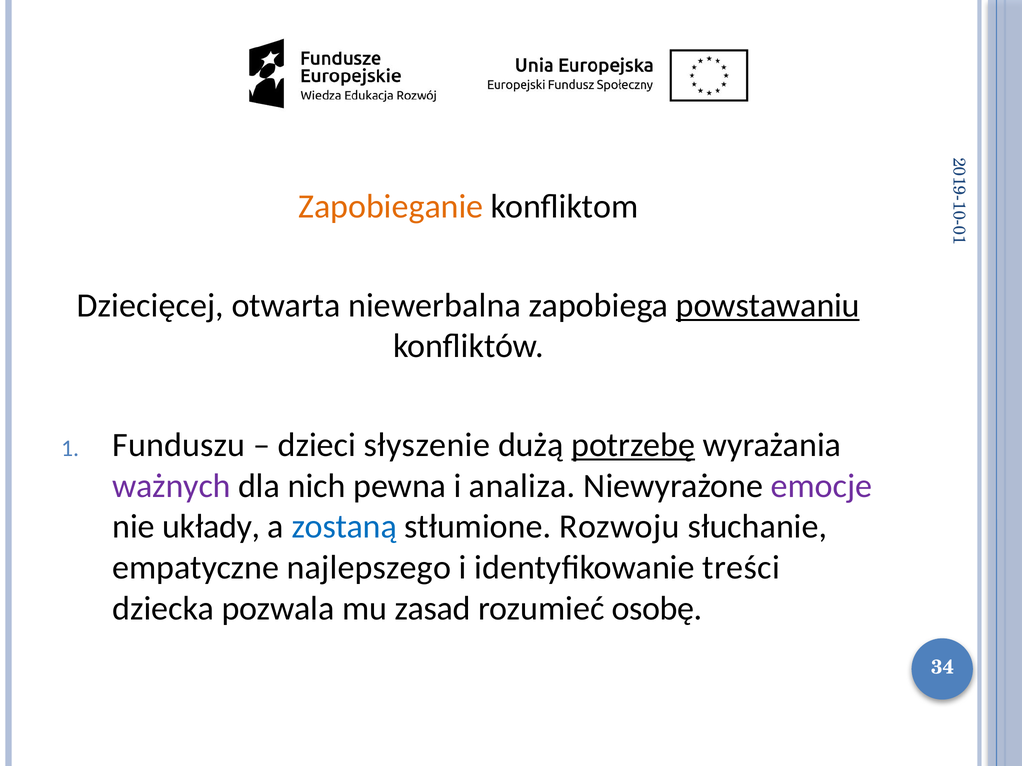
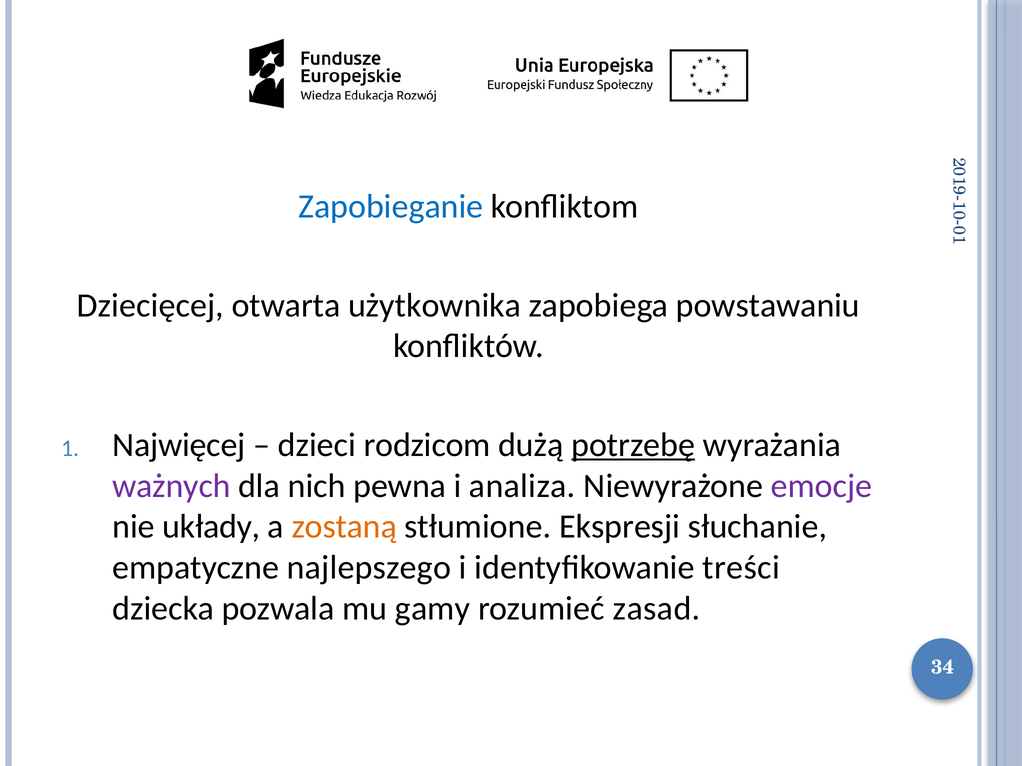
Zapobieganie colour: orange -> blue (391, 207)
niewerbalna: niewerbalna -> użytkownika (435, 306)
powstawaniu underline: present -> none (768, 306)
Funduszu: Funduszu -> Najwięcej (179, 445)
słyszenie: słyszenie -> rodzicom (427, 445)
zostaną colour: blue -> orange (344, 527)
Rozwoju: Rozwoju -> Ekspresji (620, 527)
zasad: zasad -> gamy (433, 609)
osobę: osobę -> zasad (657, 609)
